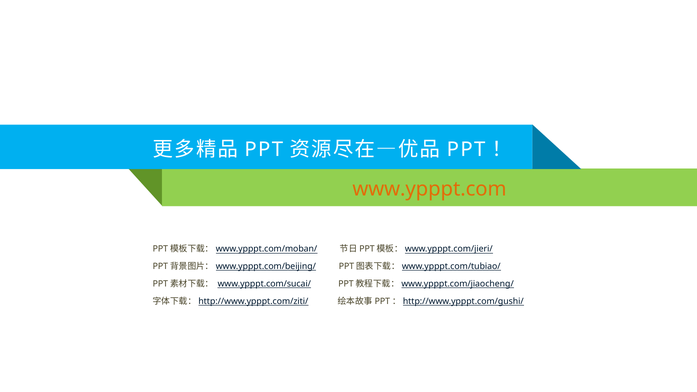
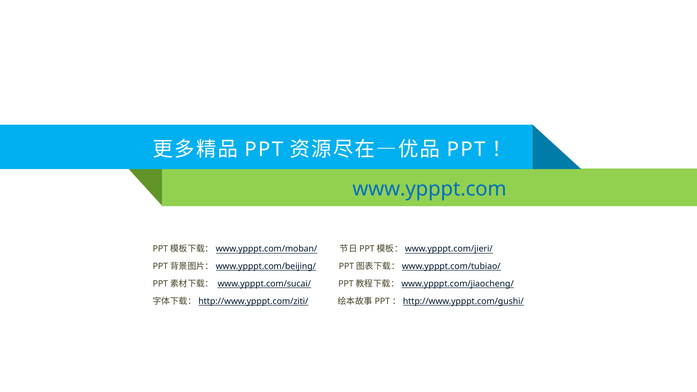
www.ypppt.com colour: orange -> blue (429, 189)
